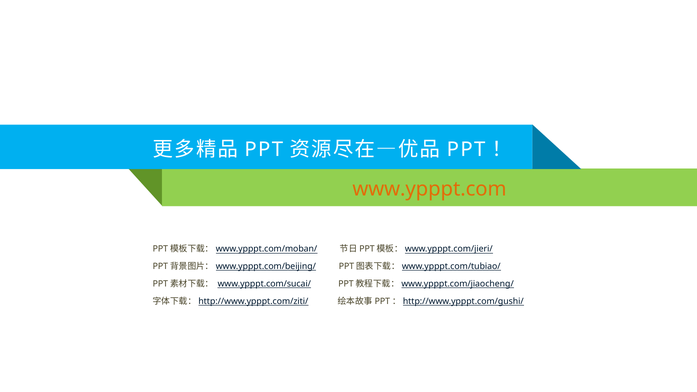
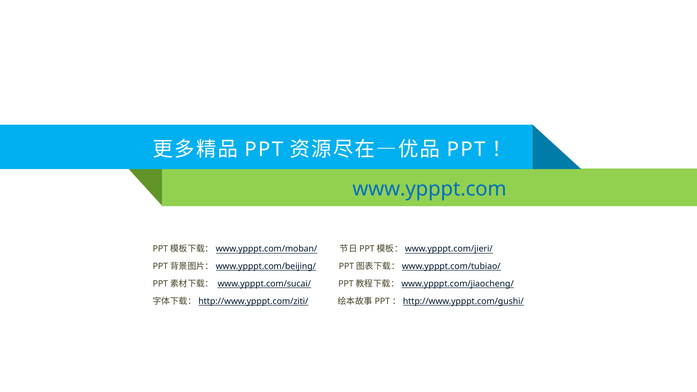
www.ypppt.com colour: orange -> blue (429, 189)
